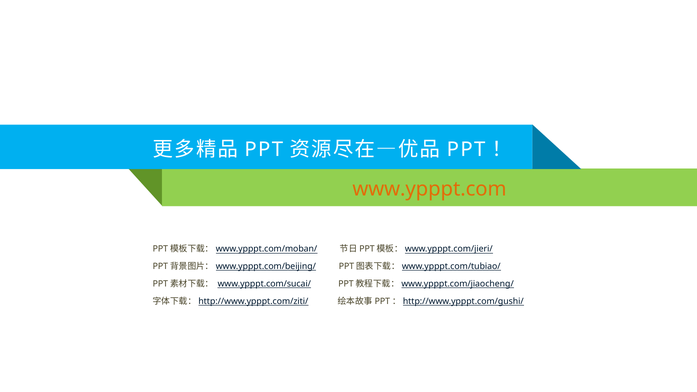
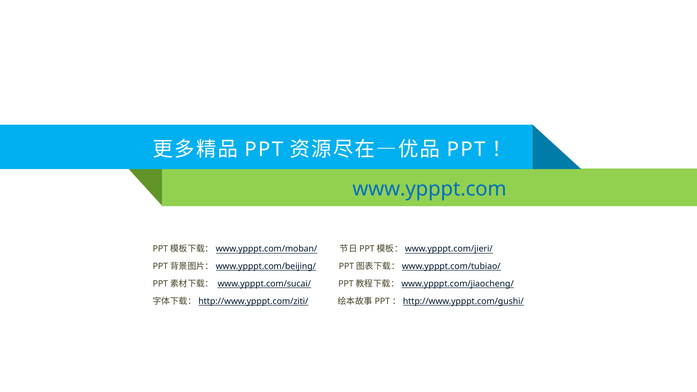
www.ypppt.com colour: orange -> blue (429, 189)
